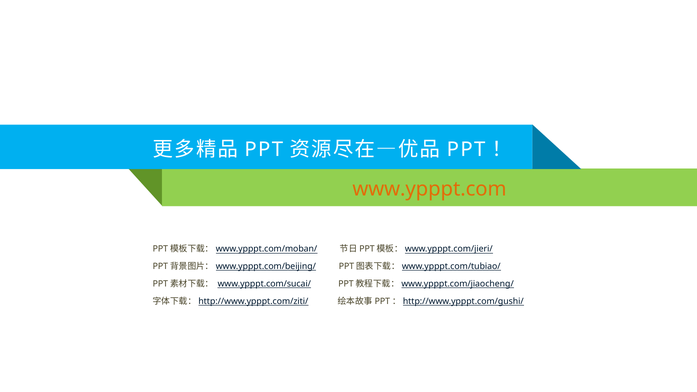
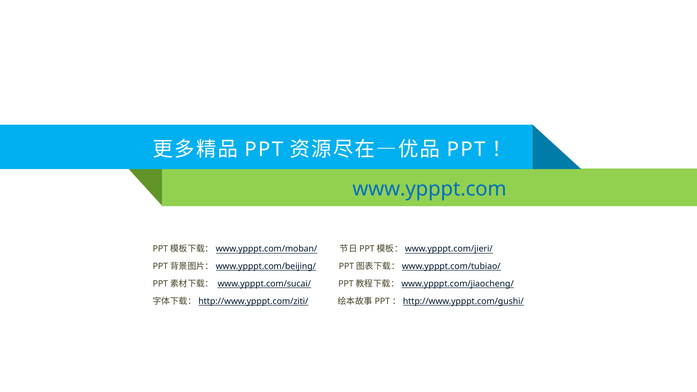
www.ypppt.com colour: orange -> blue (429, 189)
